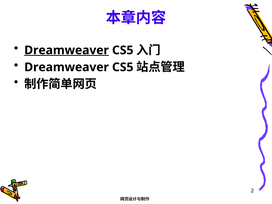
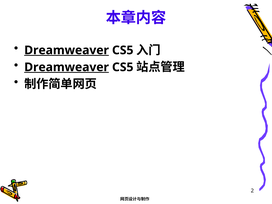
Dreamweaver underline: none -> present (67, 67)
